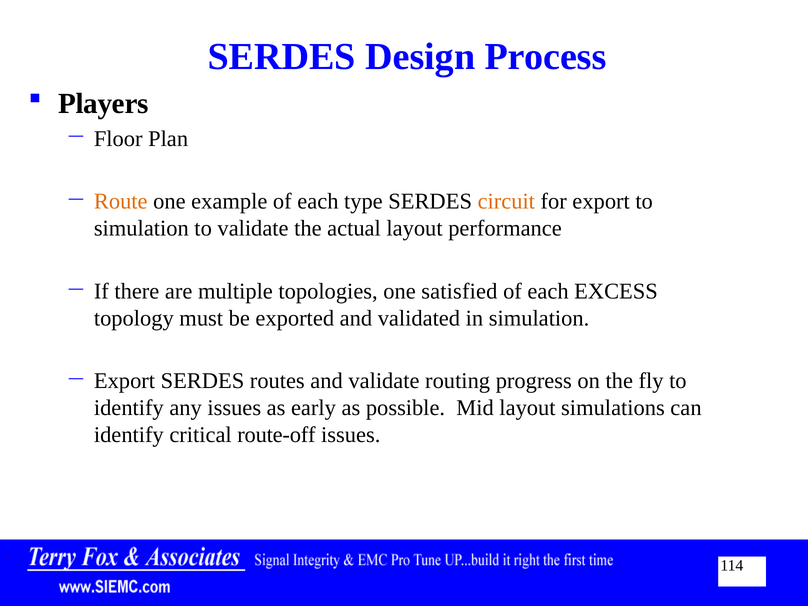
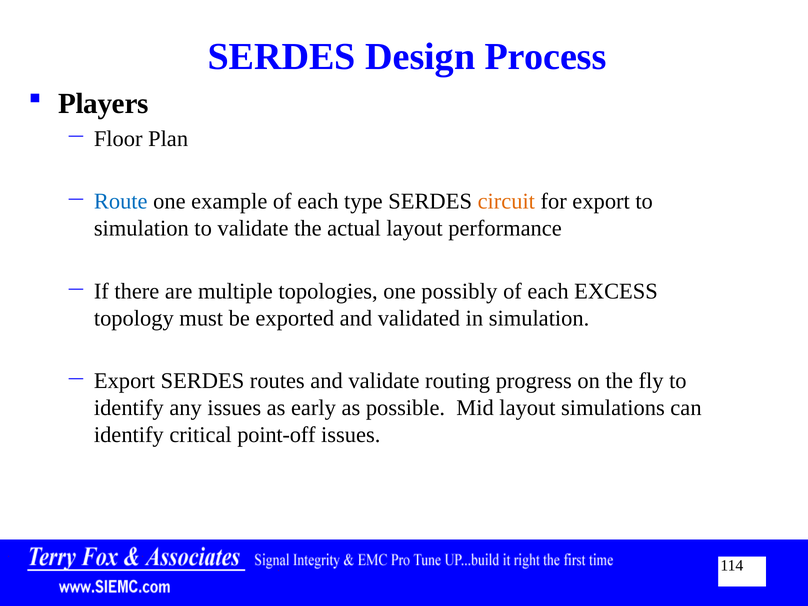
Route colour: orange -> blue (121, 201)
satisfied: satisfied -> possibly (459, 291)
route-off: route-off -> point-off (276, 435)
